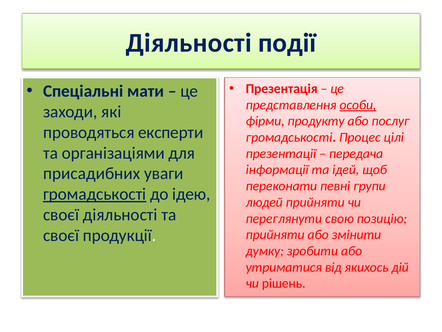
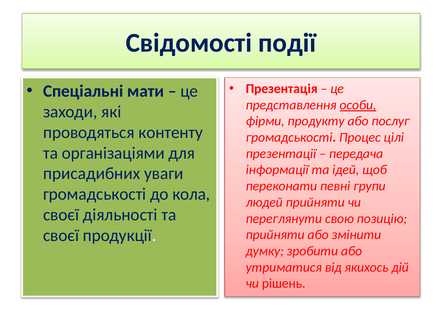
Діяльності: Діяльності -> Свідомості (189, 43)
експерти: експерти -> контенту (171, 132)
громадськості underline: present -> none (95, 194)
ідею: ідею -> кола (191, 194)
